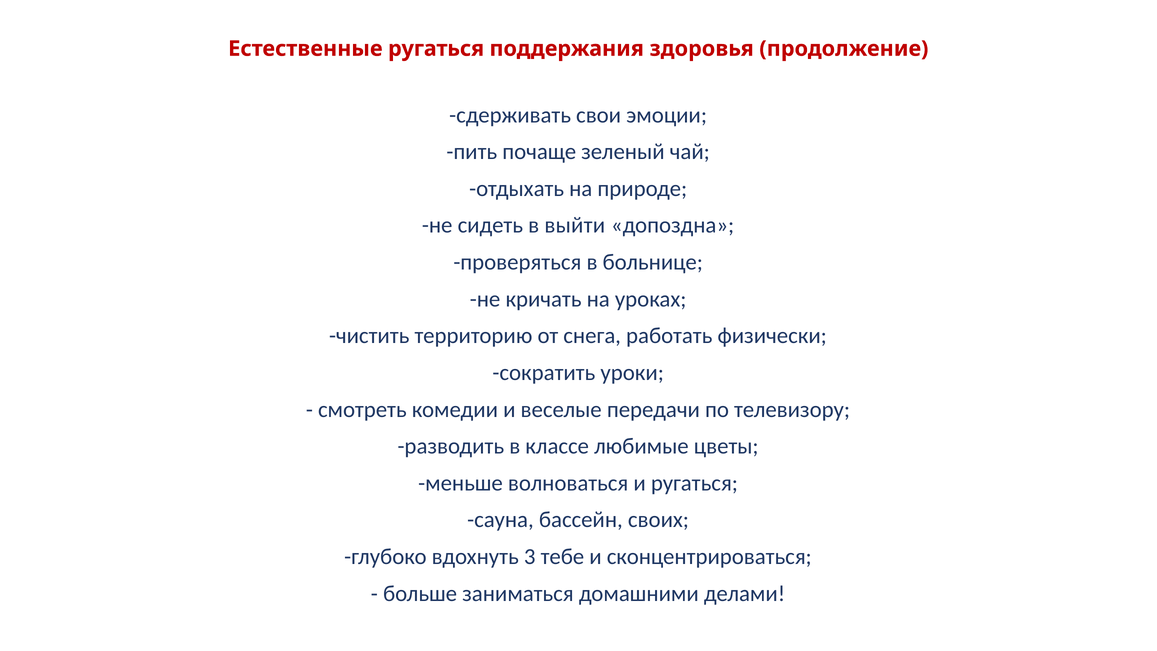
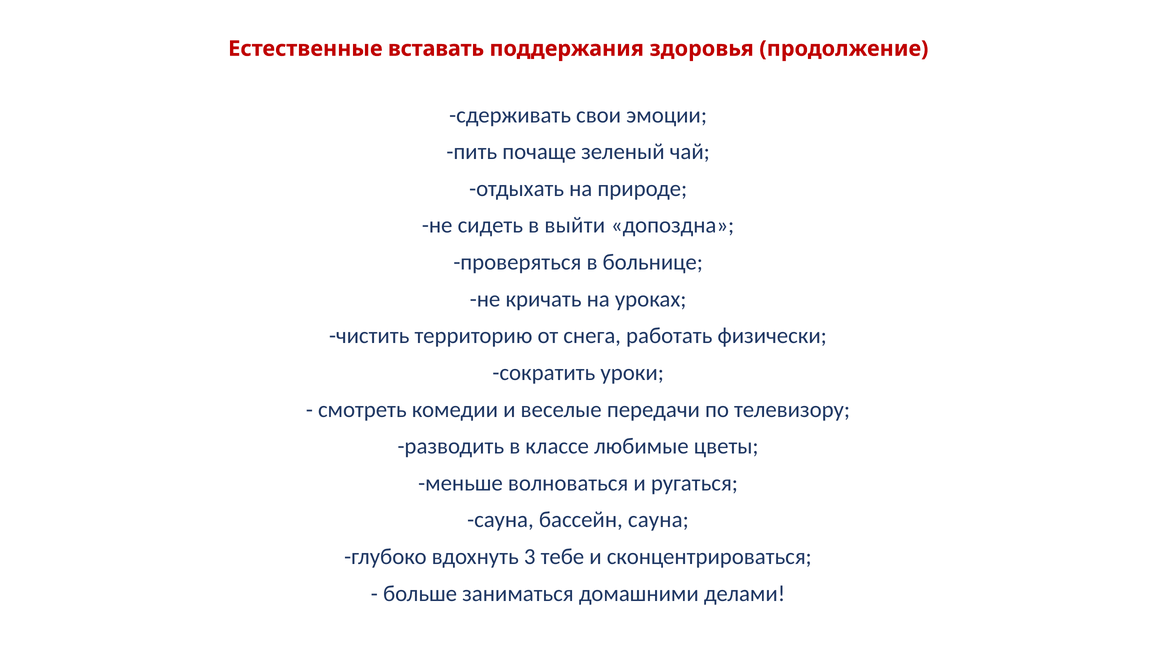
Естественные ругаться: ругаться -> вставать (436, 49)
бассейн своих: своих -> сауна (658, 520)
